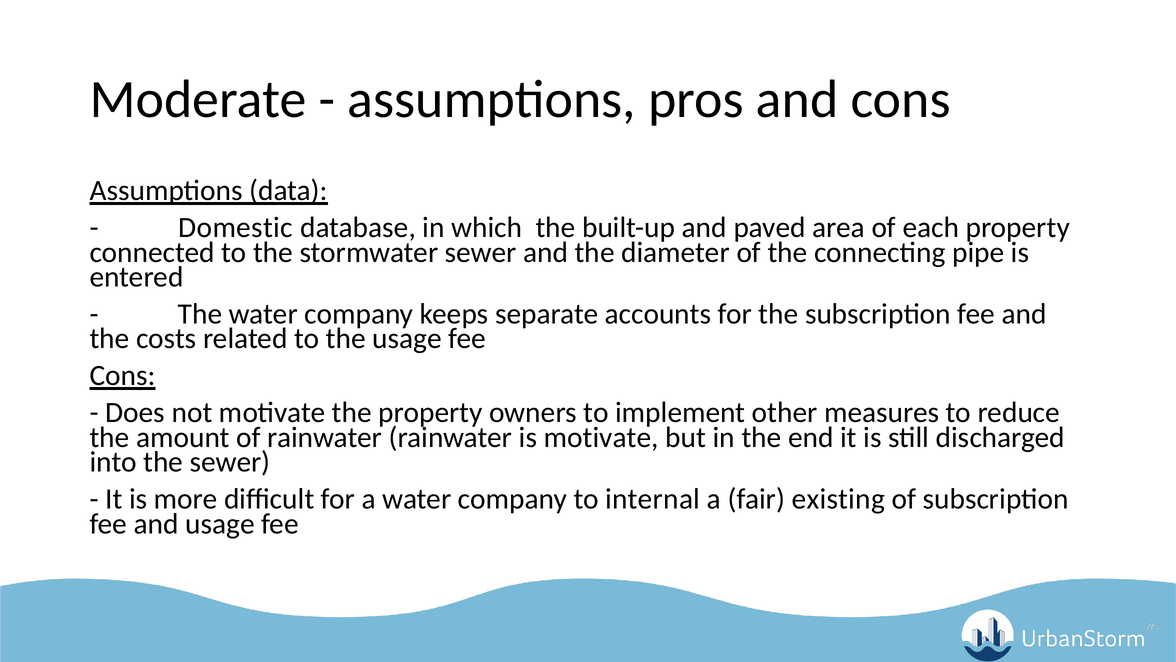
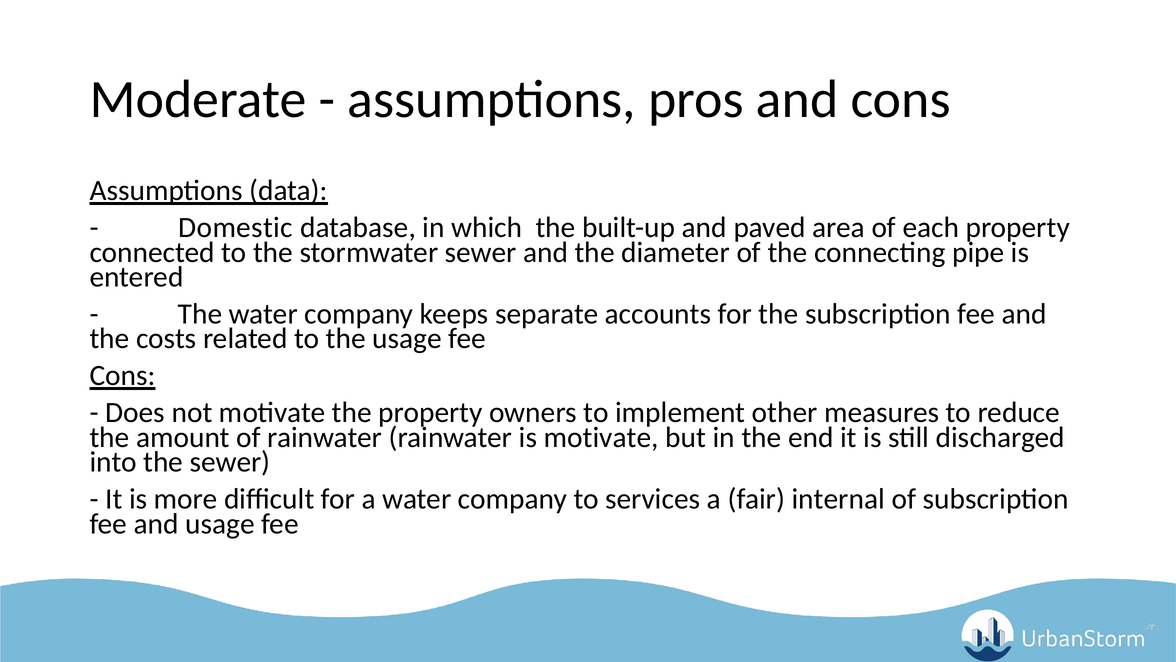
internal: internal -> services (653, 499)
existing: existing -> internal (838, 499)
